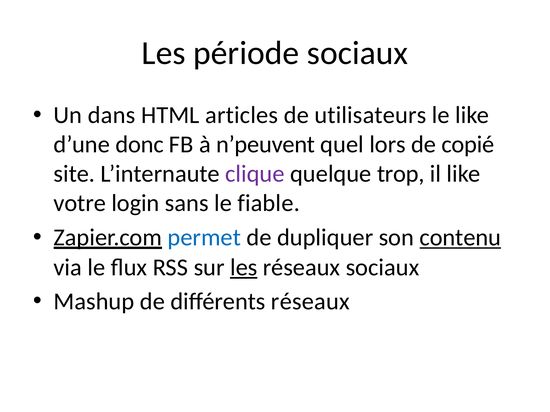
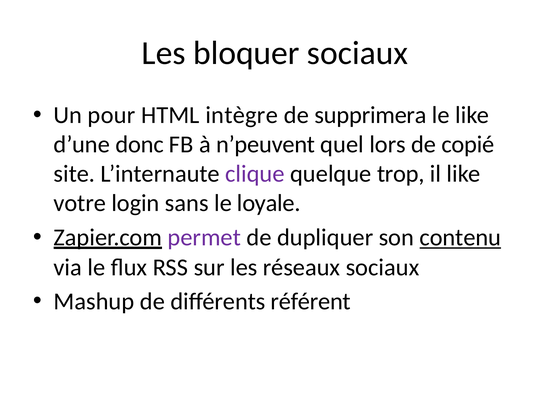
période: période -> bloquer (246, 53)
dans: dans -> pour (112, 115)
articles: articles -> intègre (242, 115)
utilisateurs: utilisateurs -> supprimera (371, 115)
fiable: fiable -> loyale (269, 203)
permet colour: blue -> purple (204, 238)
les underline: present -> none (244, 268)
différents réseaux: réseaux -> référent (311, 302)
